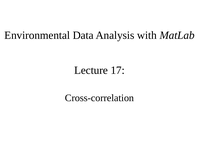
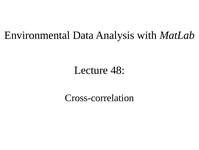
17: 17 -> 48 (118, 70)
